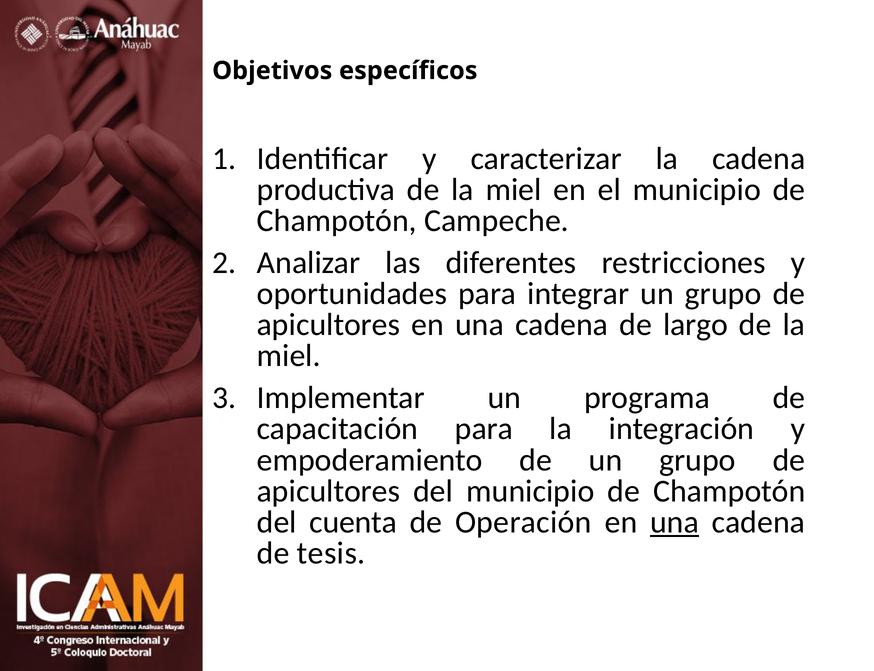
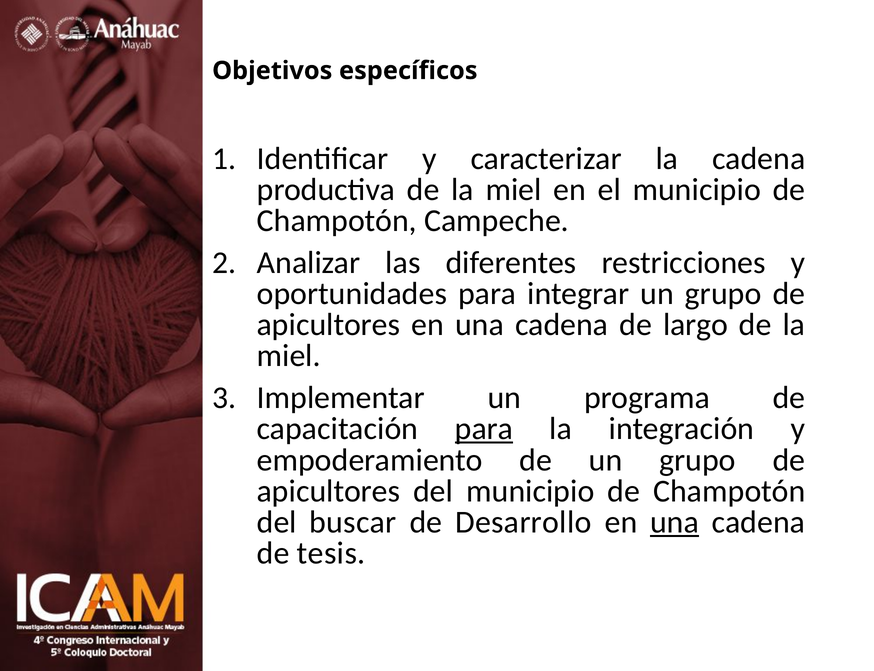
para underline: none -> present (484, 429)
cuenta: cuenta -> buscar (353, 522)
Operación: Operación -> Desarrollo (523, 522)
